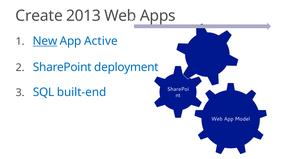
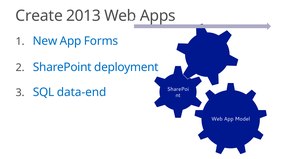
New underline: present -> none (45, 41)
Active: Active -> Forms (101, 41)
built-end: built-end -> data-end (82, 92)
